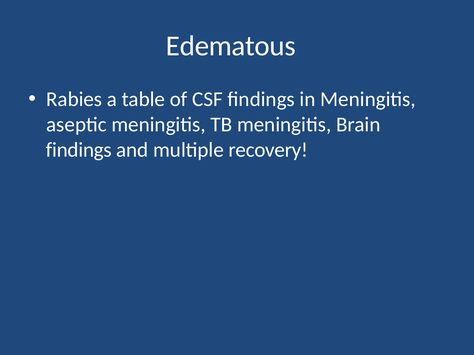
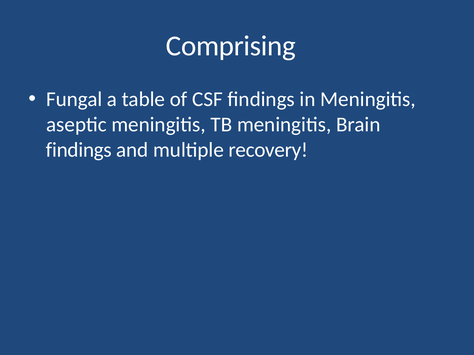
Edematous: Edematous -> Comprising (231, 46)
Rabies: Rabies -> Fungal (74, 99)
